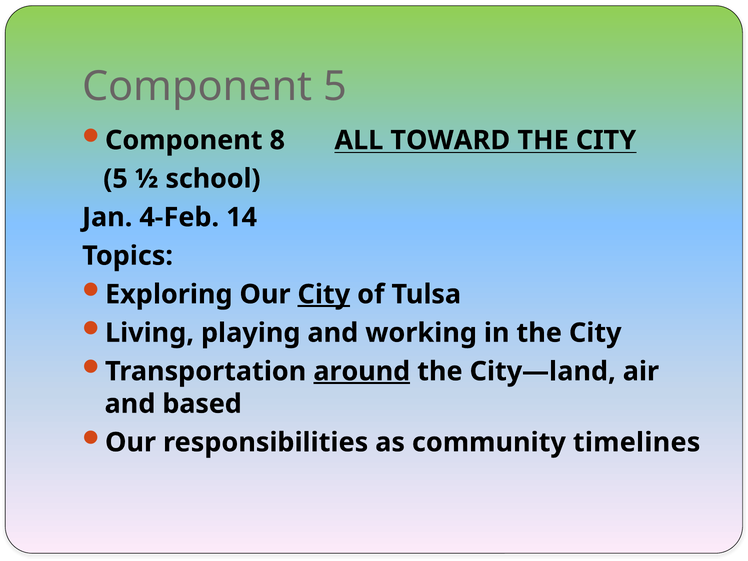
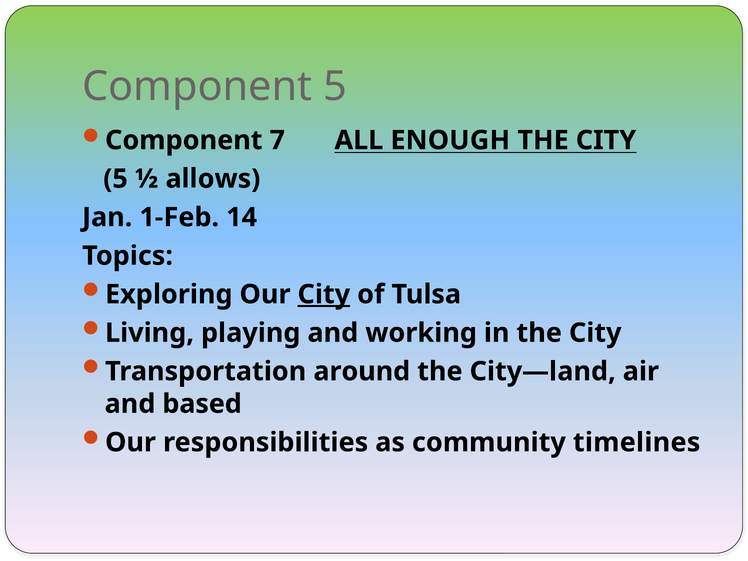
8: 8 -> 7 (277, 140)
TOWARD: TOWARD -> ENOUGH (450, 140)
school: school -> allows (213, 179)
4-Feb: 4-Feb -> 1-Feb (179, 217)
around underline: present -> none (362, 371)
